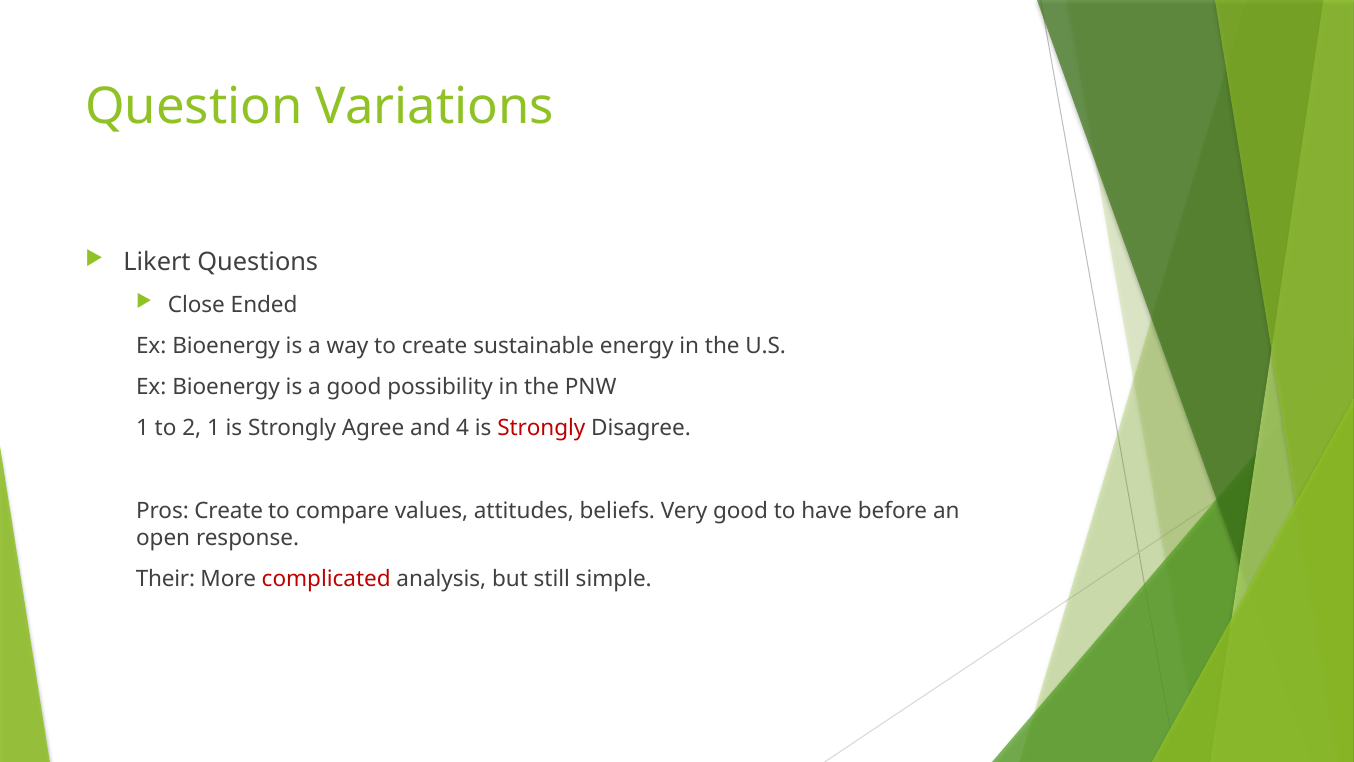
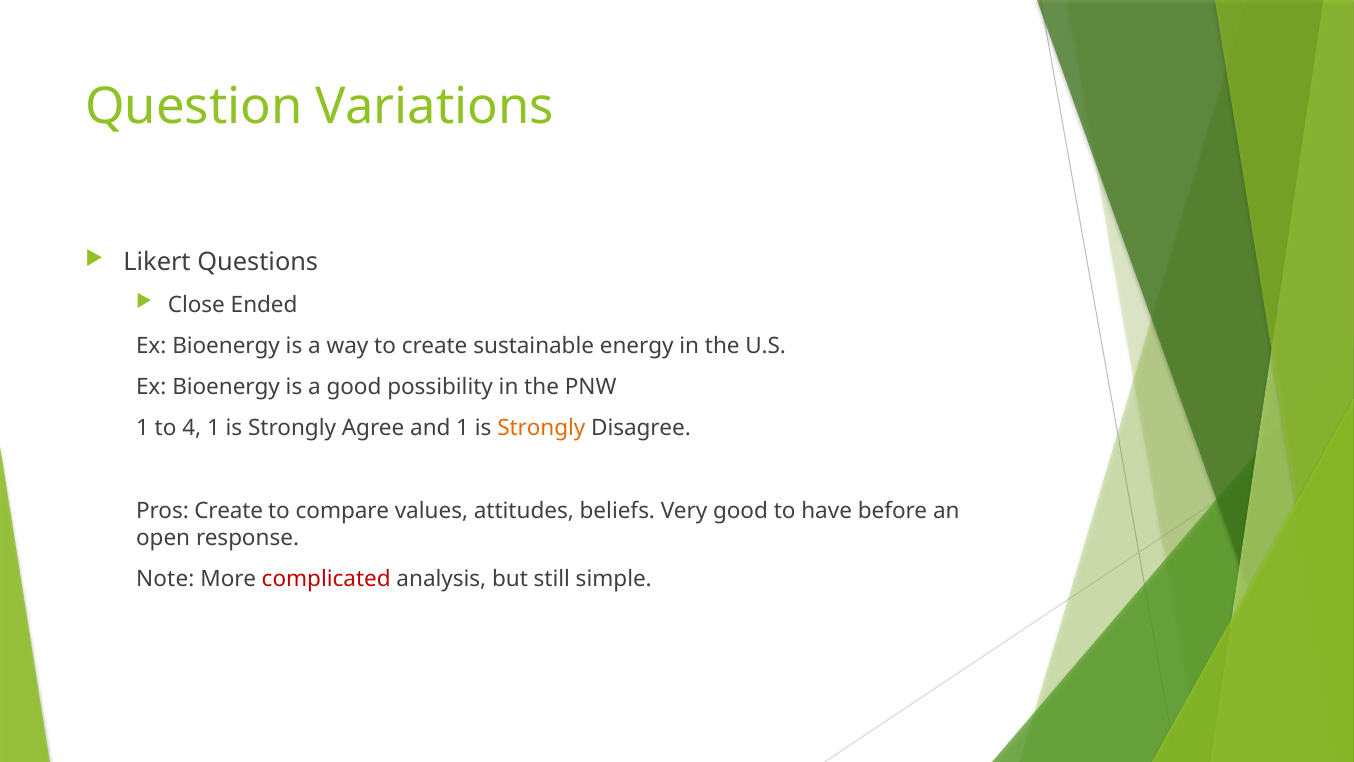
2: 2 -> 4 (192, 428)
and 4: 4 -> 1 (463, 428)
Strongly colour: red -> orange (541, 428)
Their: Their -> Note (165, 579)
